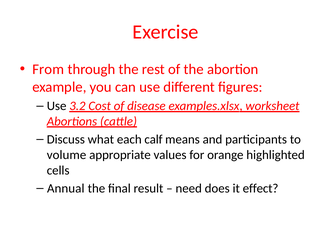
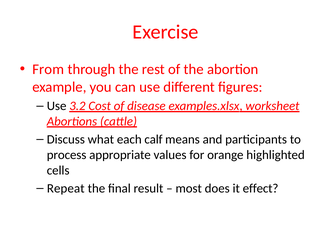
volume: volume -> process (67, 155)
Annual: Annual -> Repeat (66, 189)
need: need -> most (189, 189)
